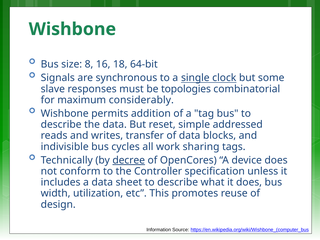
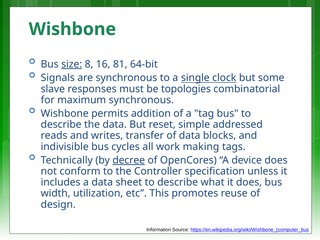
size underline: none -> present (72, 64)
18: 18 -> 81 (120, 64)
maximum considerably: considerably -> synchronous (141, 100)
sharing: sharing -> making (201, 147)
